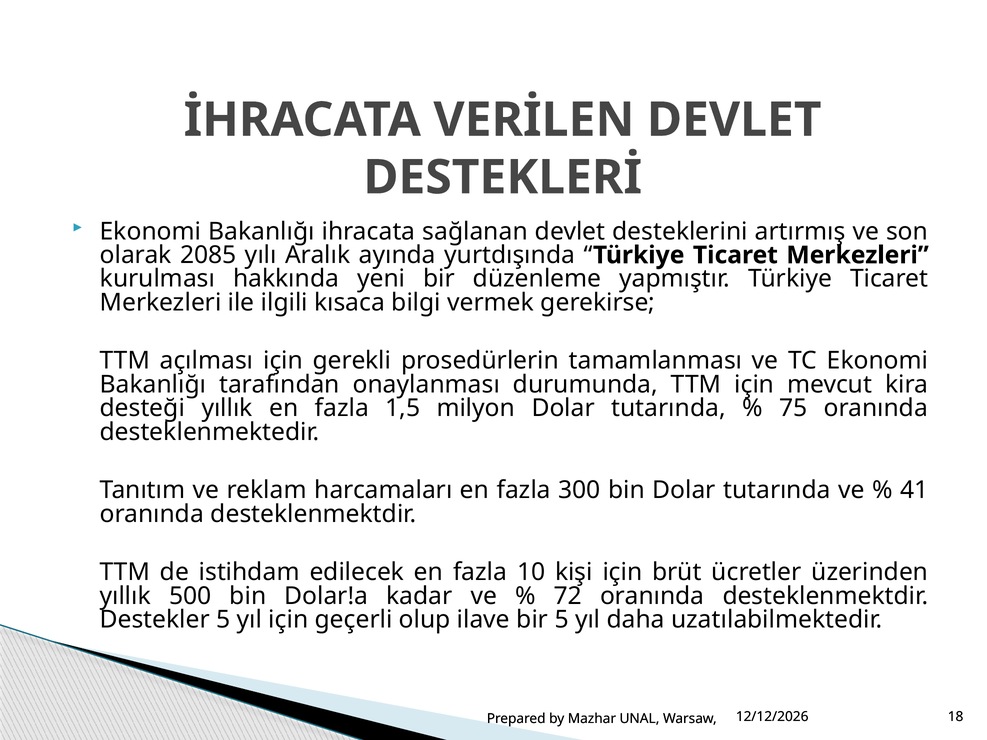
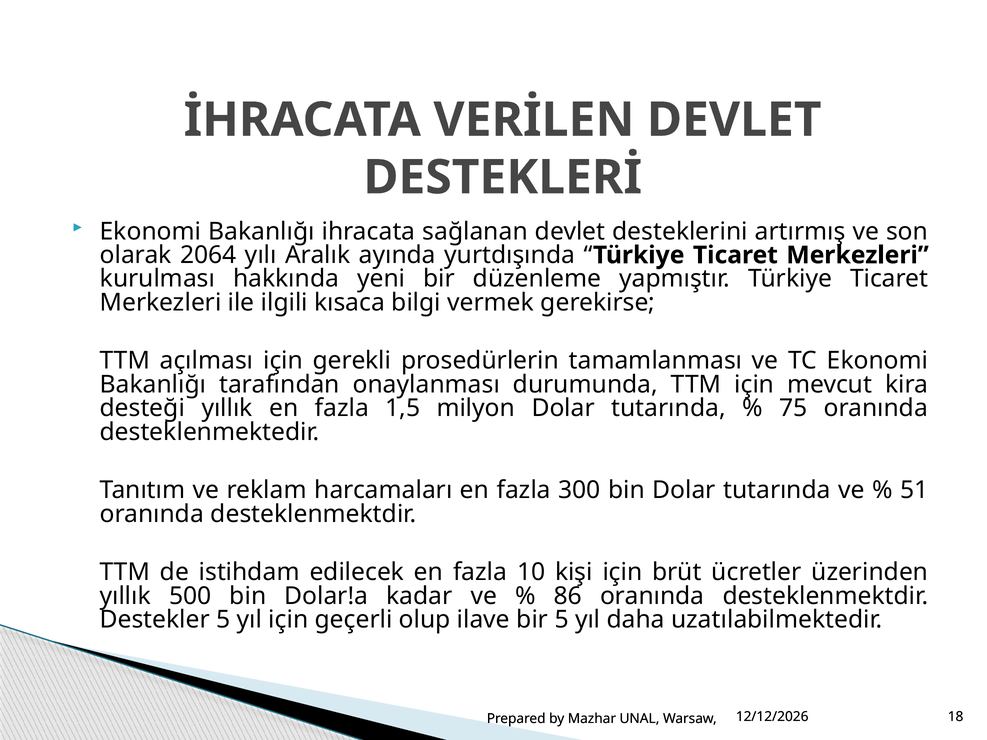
2085: 2085 -> 2064 (208, 255)
41: 41 -> 51 (914, 490)
72: 72 -> 86 (568, 596)
